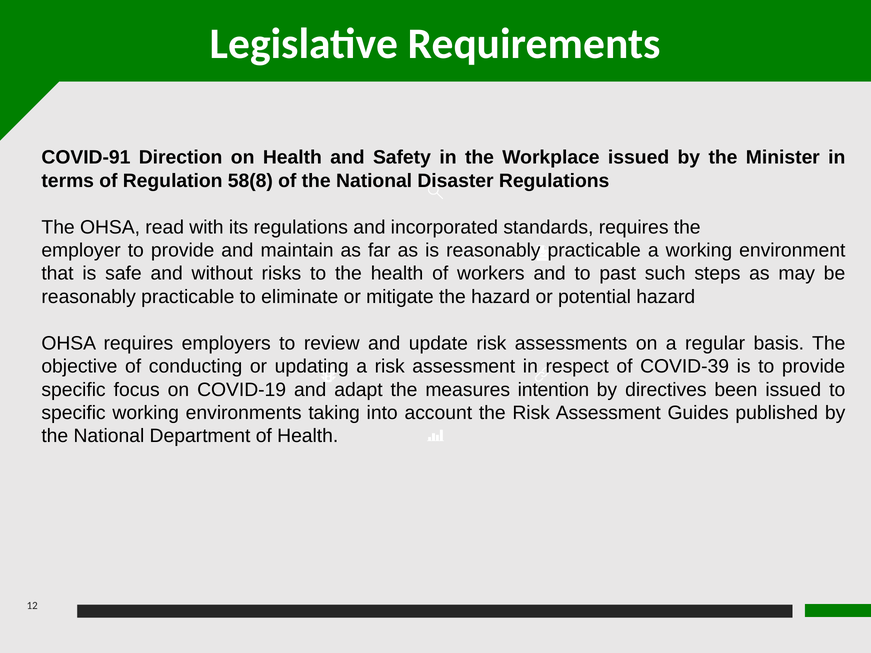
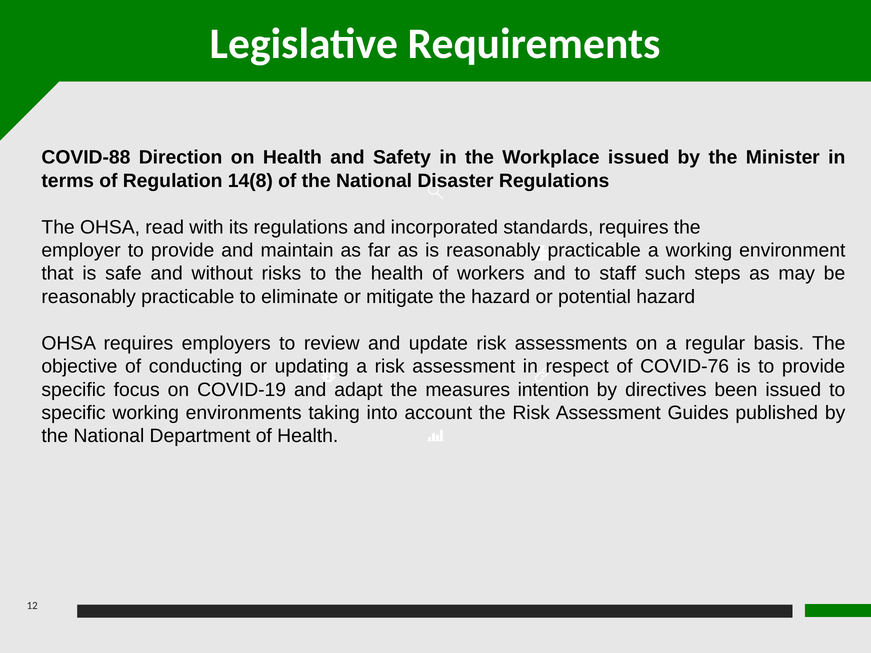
COVID-91: COVID-91 -> COVID-88 (86, 158)
58(8: 58(8 -> 14(8 (250, 181)
past: past -> staff (618, 274)
COVID-39: COVID-39 -> COVID-76 (685, 367)
